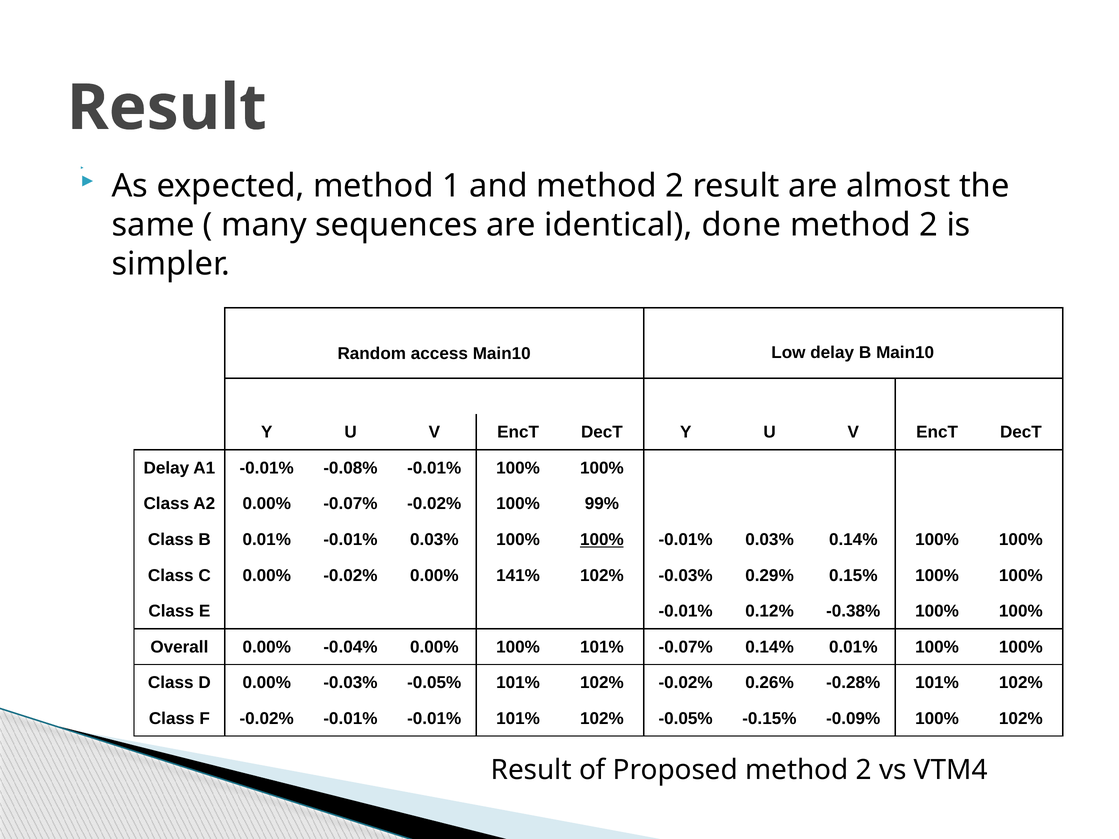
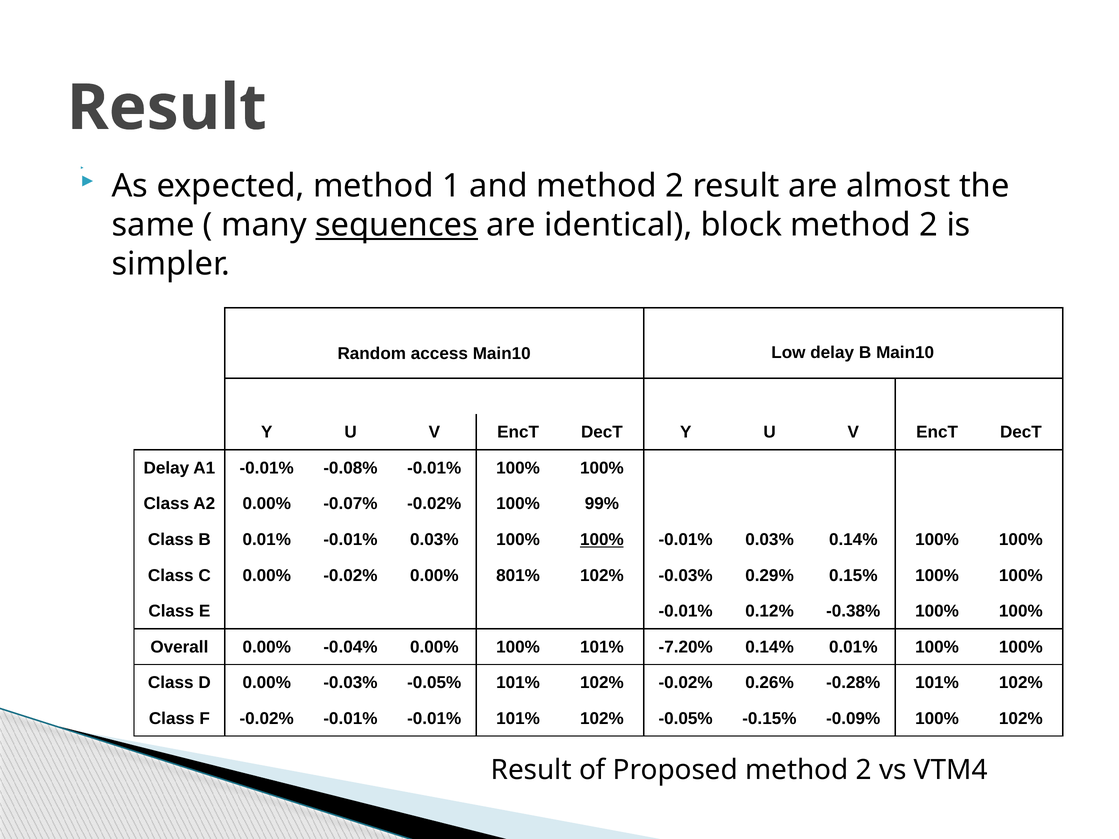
sequences underline: none -> present (397, 225)
done: done -> block (741, 225)
141%: 141% -> 801% (518, 576)
101% -0.07%: -0.07% -> -7.20% (686, 647)
